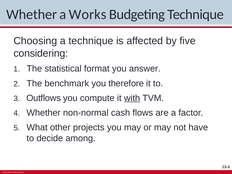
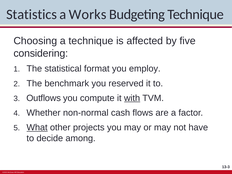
Whether: Whether -> Statistics (32, 14)
answer: answer -> employ (145, 69)
therefore: therefore -> reserved (126, 83)
What underline: none -> present (37, 127)
